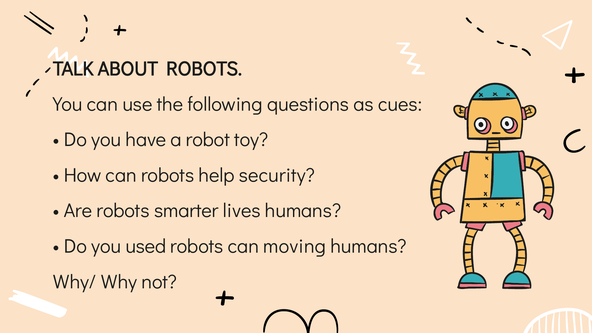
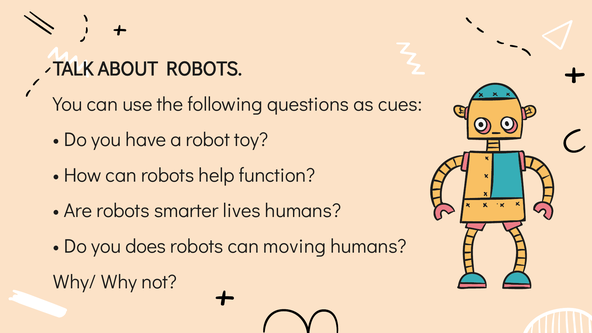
security: security -> function (277, 175)
used: used -> does (146, 246)
